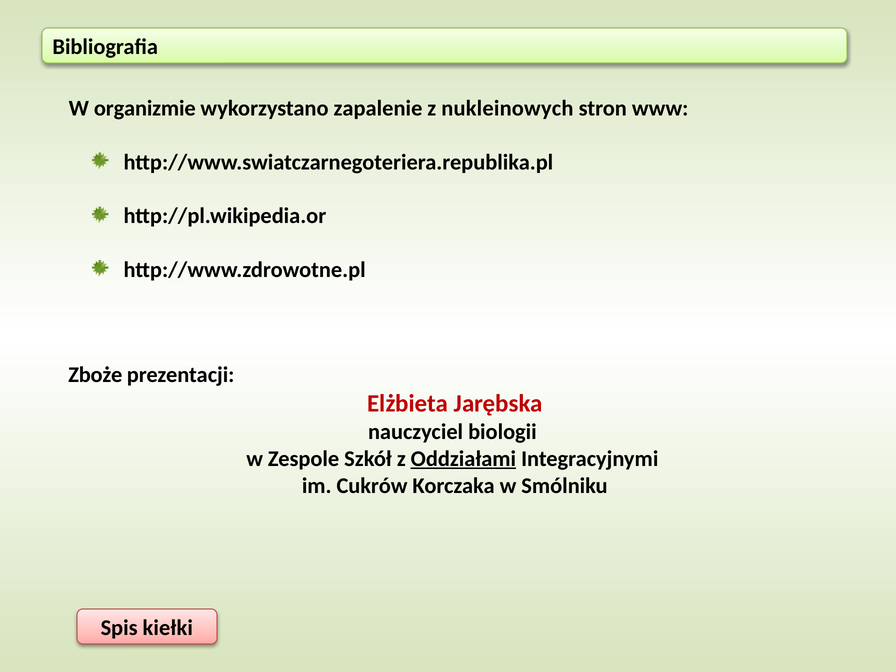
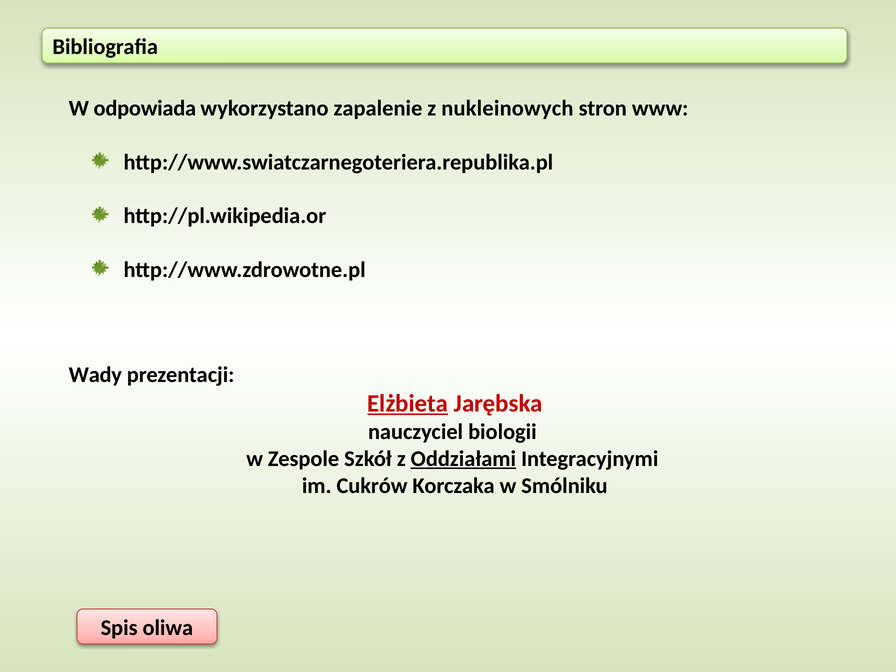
organizmie: organizmie -> odpowiada (145, 108)
Zboże: Zboże -> Wady (95, 375)
Elżbieta underline: none -> present (408, 404)
kiełki: kiełki -> oliwa (168, 628)
